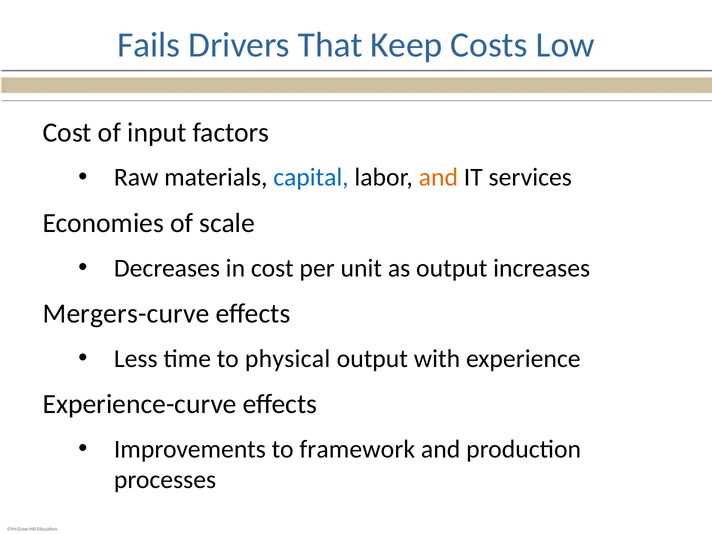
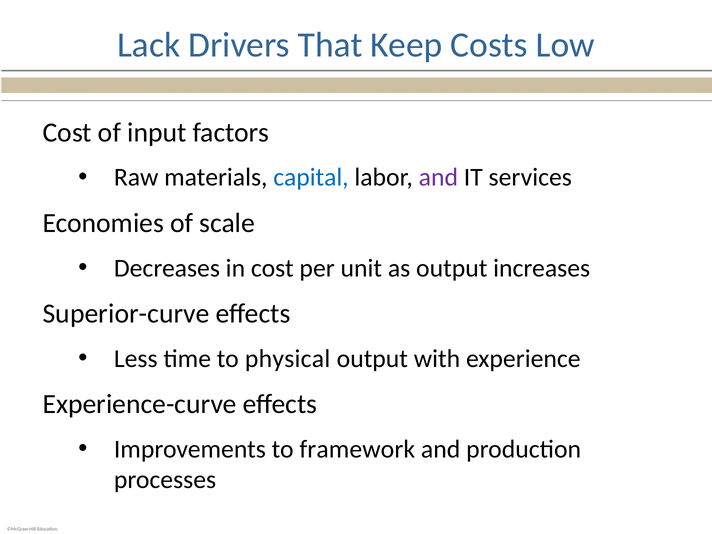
Fails: Fails -> Lack (149, 45)
and colour: orange -> purple (438, 177)
Mergers-curve: Mergers-curve -> Superior-curve (126, 314)
